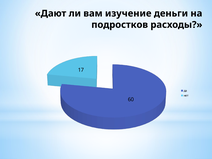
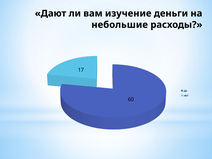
подростков: подростков -> небольшие (120, 25)
